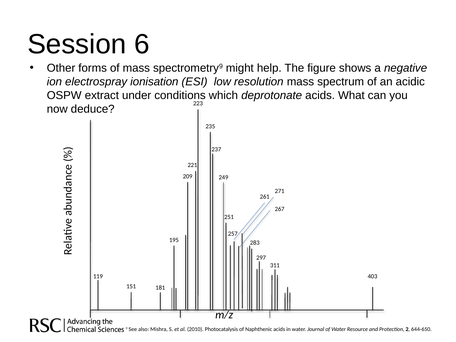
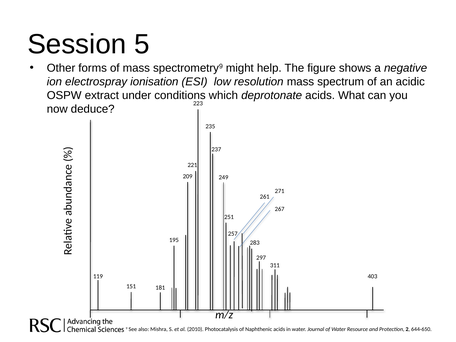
6: 6 -> 5 (142, 44)
